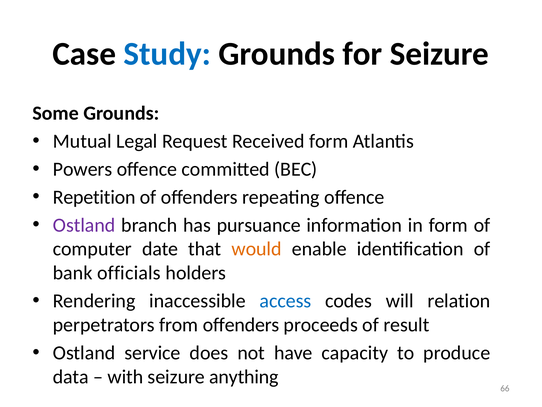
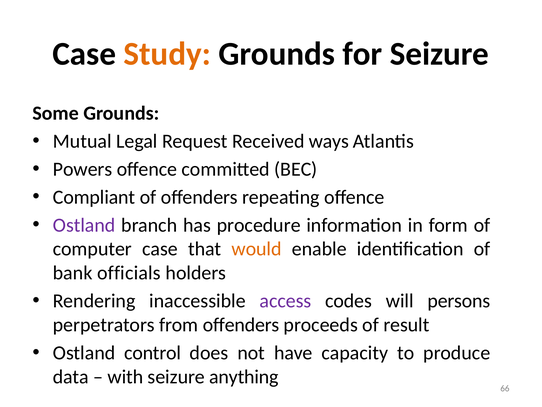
Study colour: blue -> orange (167, 54)
Received form: form -> ways (329, 141)
Repetition: Repetition -> Compliant (94, 197)
pursuance: pursuance -> procedure (259, 225)
computer date: date -> case (160, 249)
access colour: blue -> purple (285, 301)
relation: relation -> persons (459, 301)
service: service -> control (153, 353)
